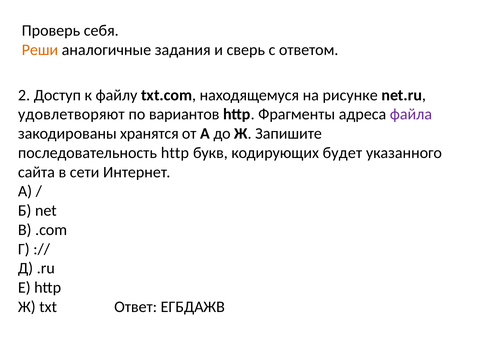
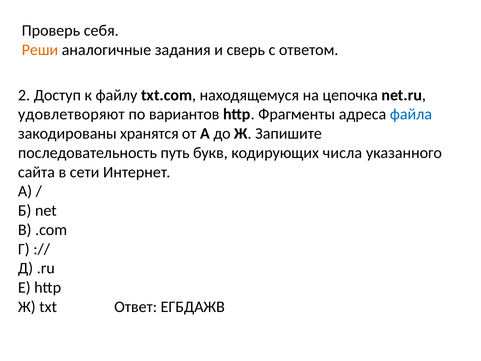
рисунке: рисунке -> цепочка (350, 95)
файла colour: purple -> blue (411, 114)
последовательность http: http -> путь (175, 153)
будет: будет -> числа (342, 153)
